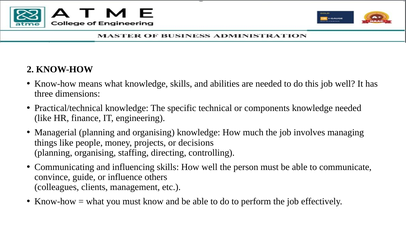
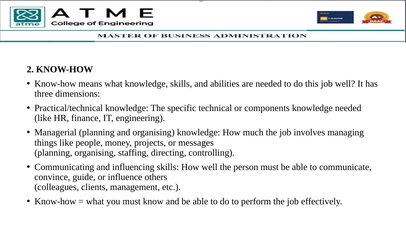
decisions: decisions -> messages (196, 142)
